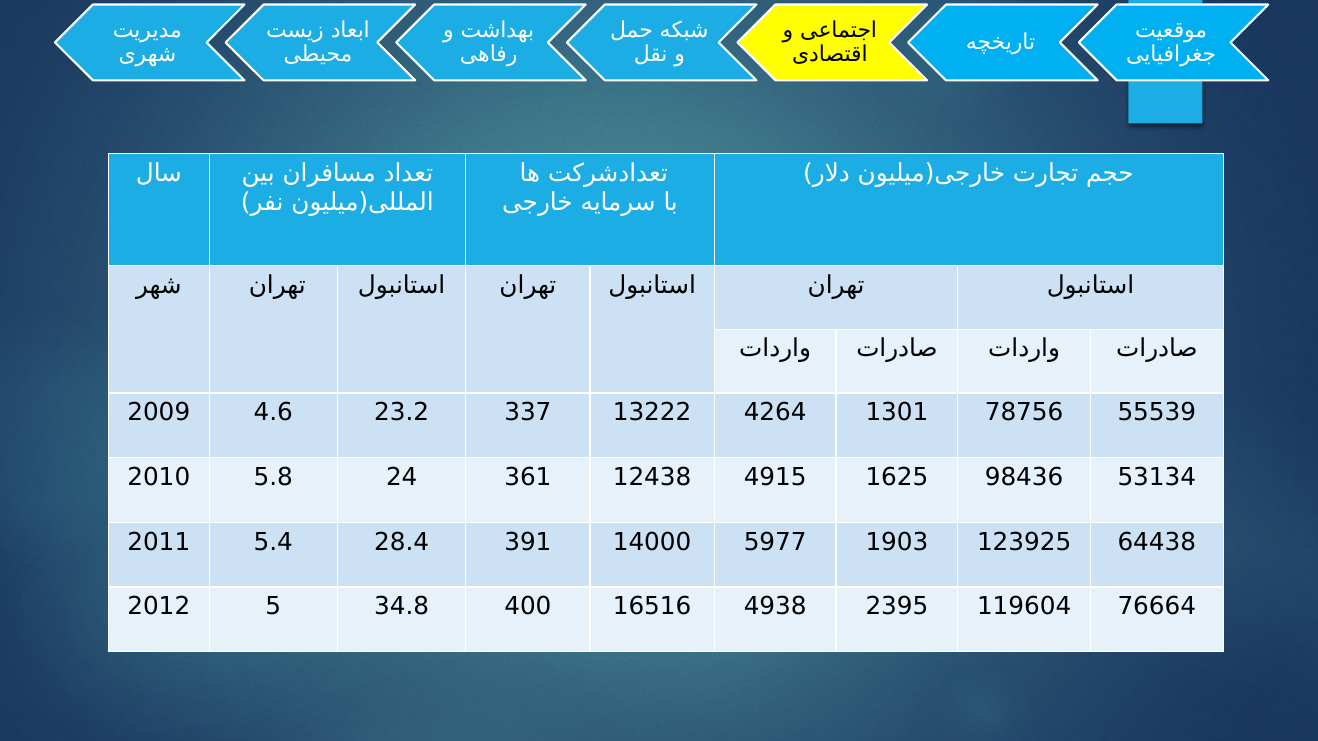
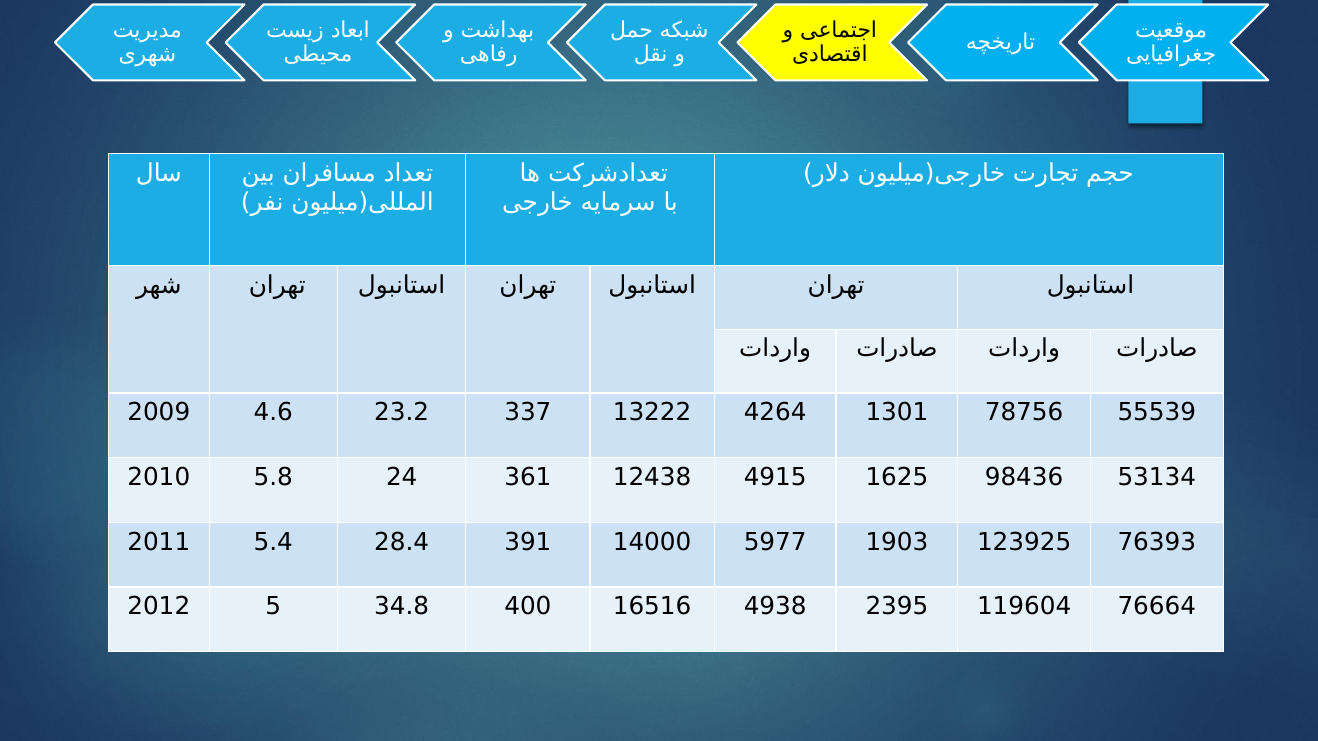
64438: 64438 -> 76393 (1157, 542)
